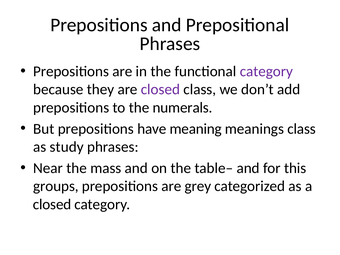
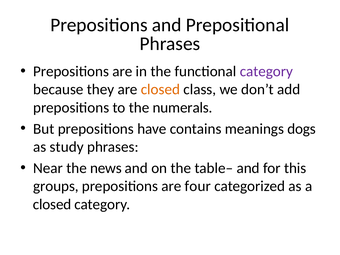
closed colour: purple -> orange (160, 89)
meaning: meaning -> contains (196, 129)
meanings class: class -> dogs (302, 129)
mass: mass -> news (106, 168)
grey: grey -> four (198, 186)
